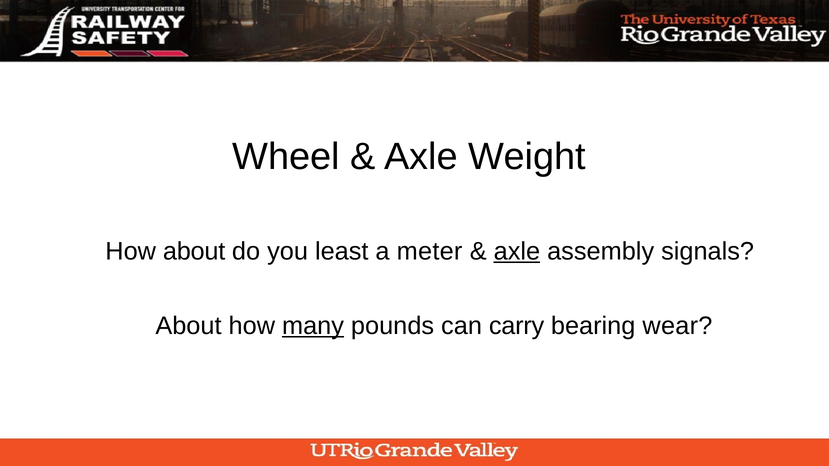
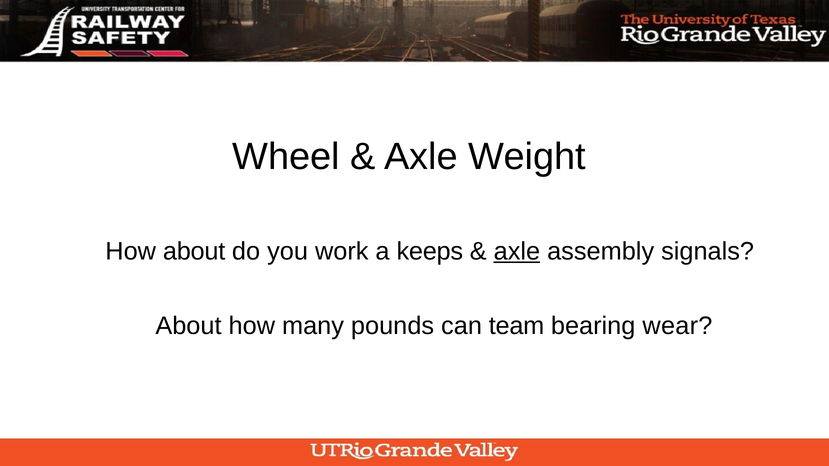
least: least -> work (342, 252)
meter: meter -> keeps (430, 252)
many underline: present -> none (313, 326)
carry: carry -> team (517, 326)
